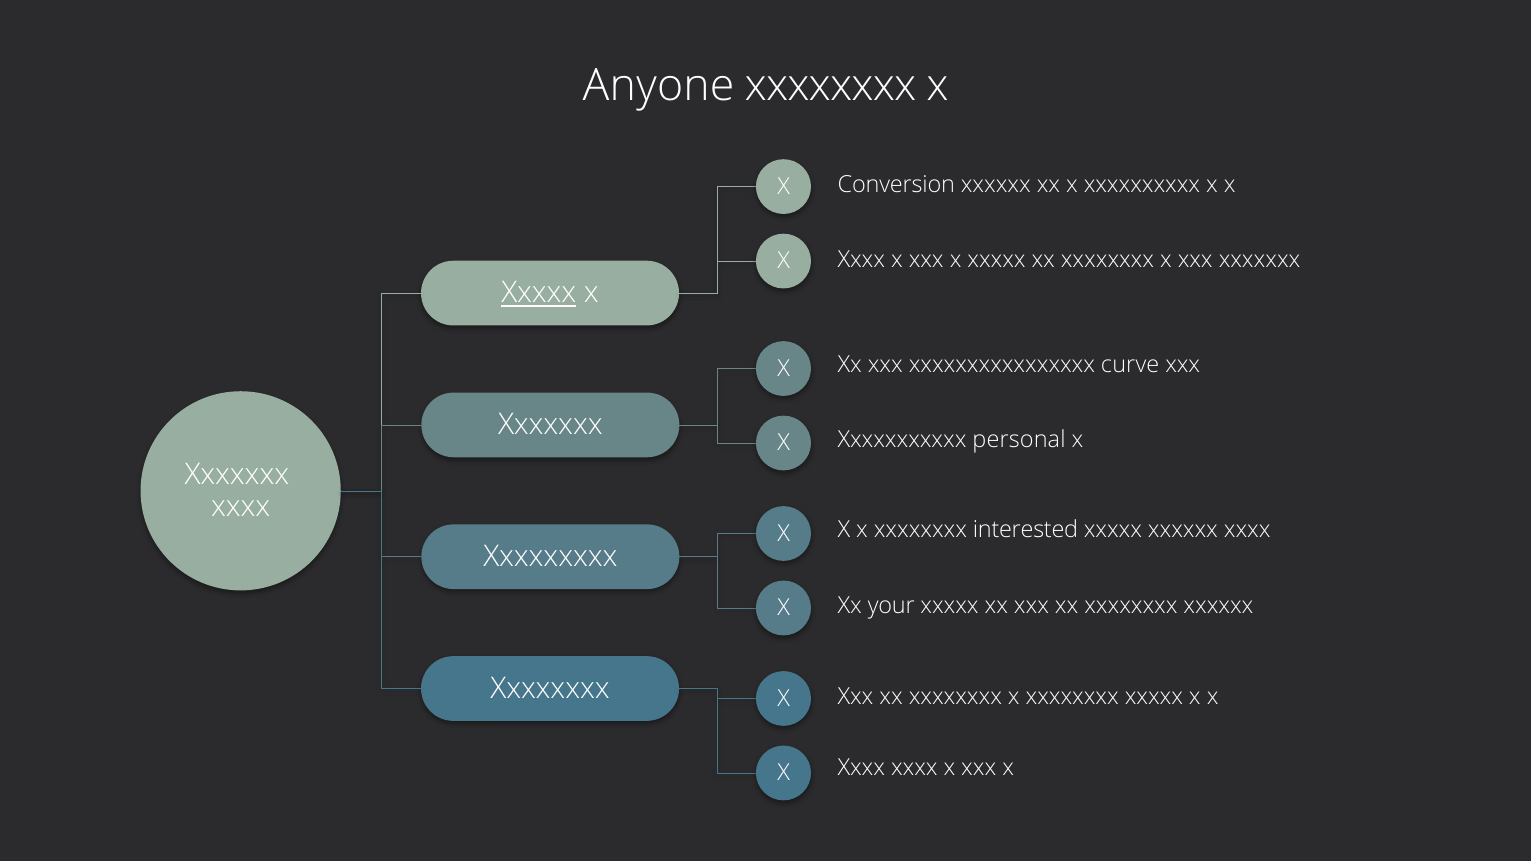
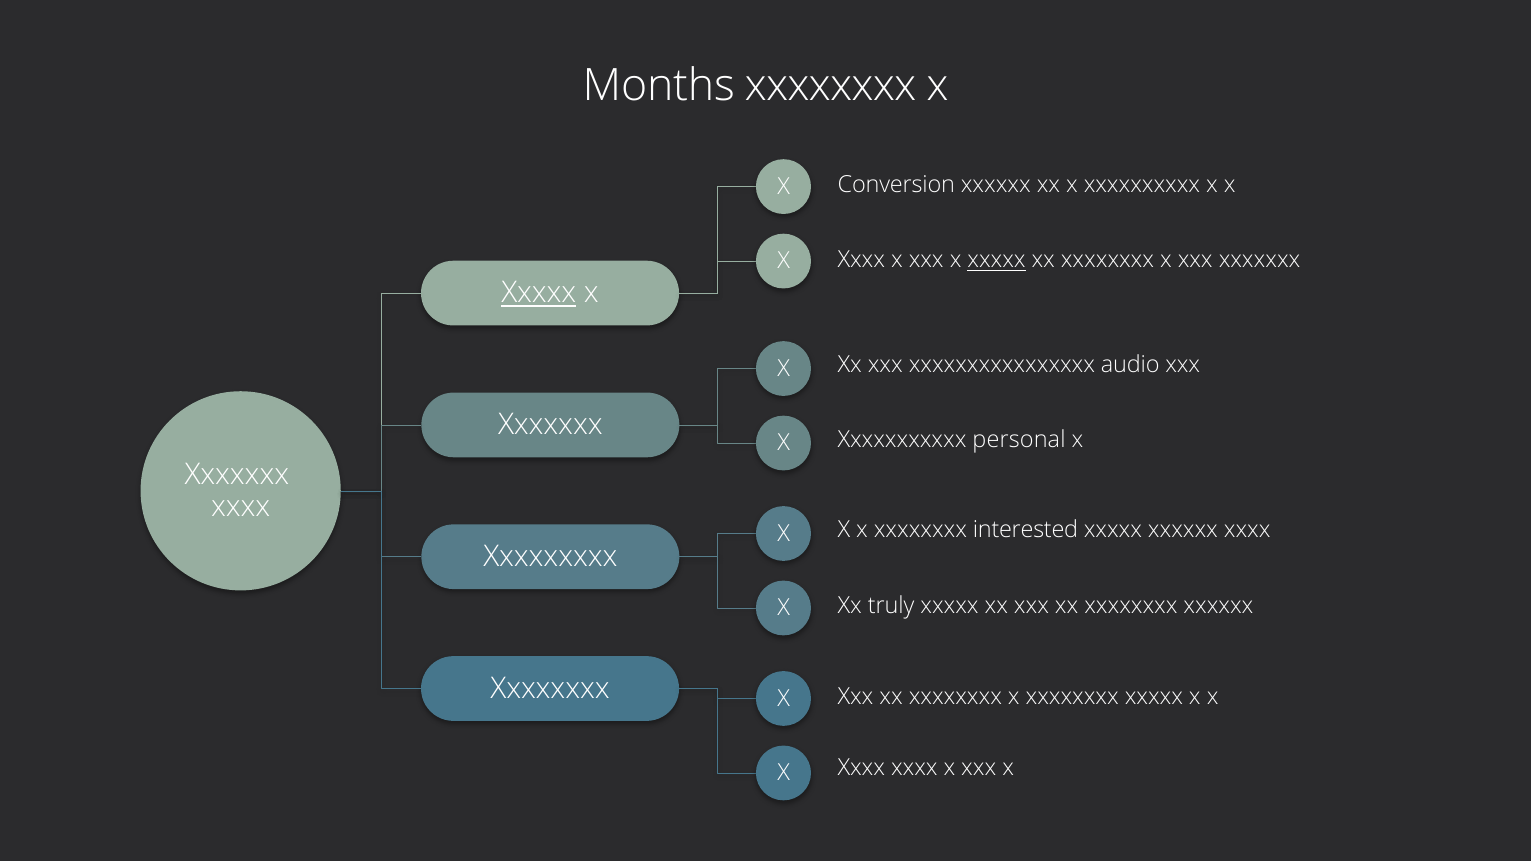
Anyone: Anyone -> Months (659, 86)
xxxxx underline: none -> present (997, 260)
curve: curve -> audio (1130, 365)
your: your -> truly (891, 606)
